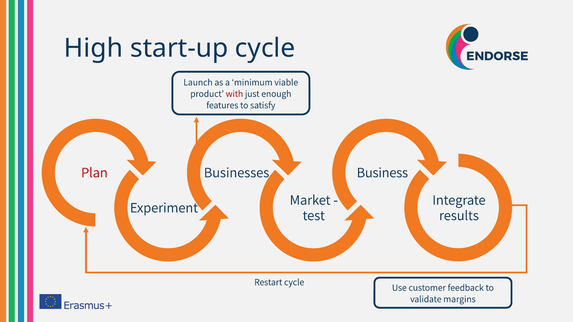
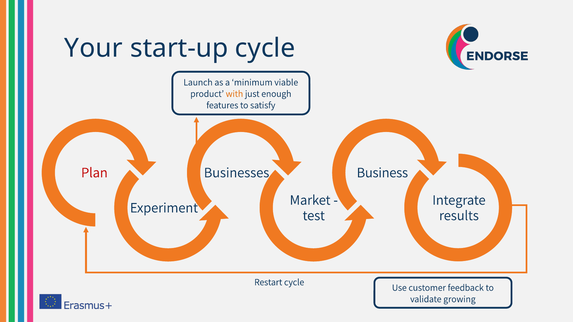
High: High -> Your (94, 48)
with colour: red -> orange (234, 94)
margins: margins -> growing (459, 299)
